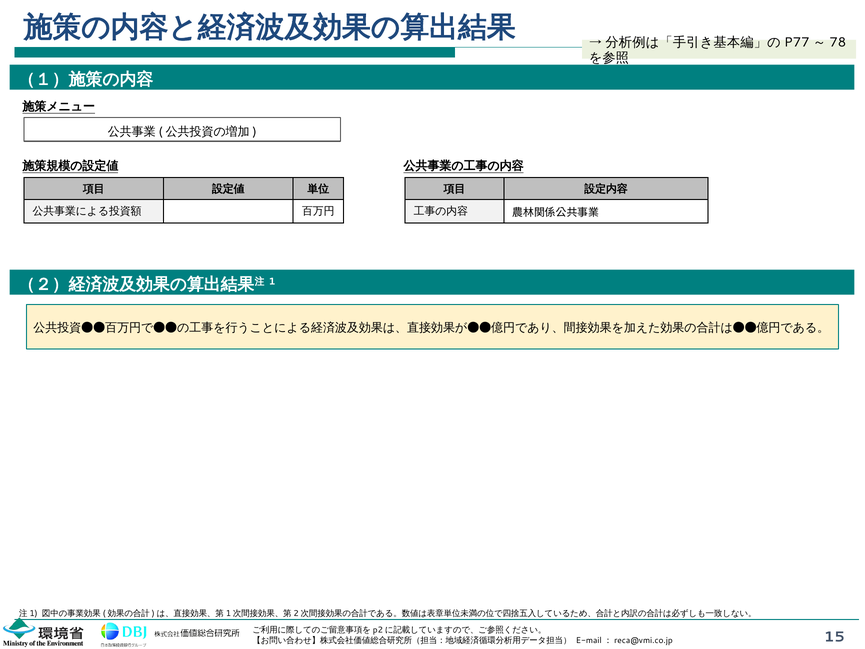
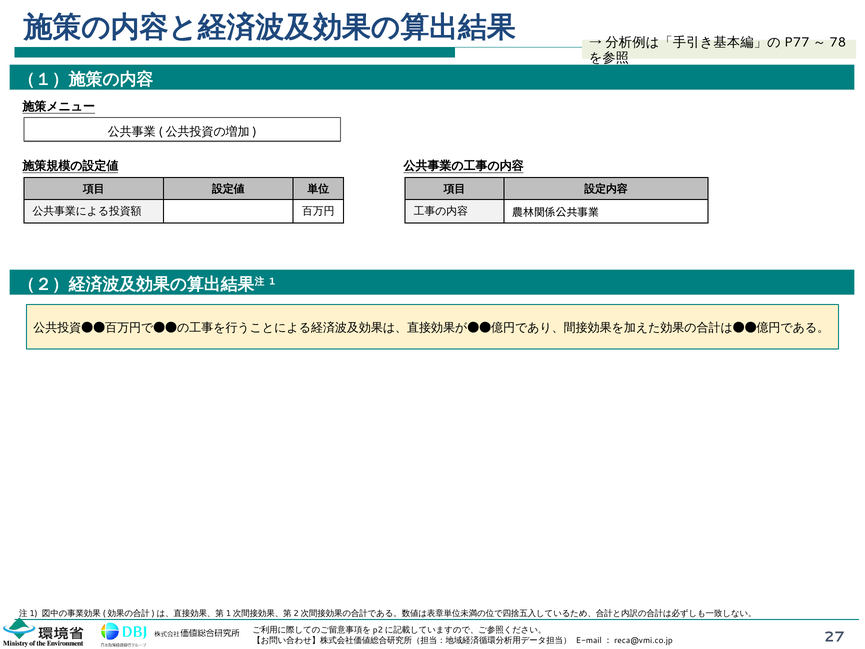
15: 15 -> 27 (834, 637)
